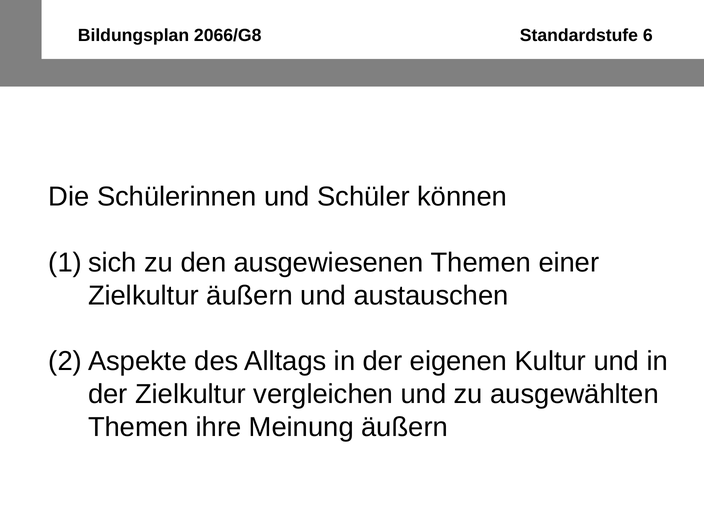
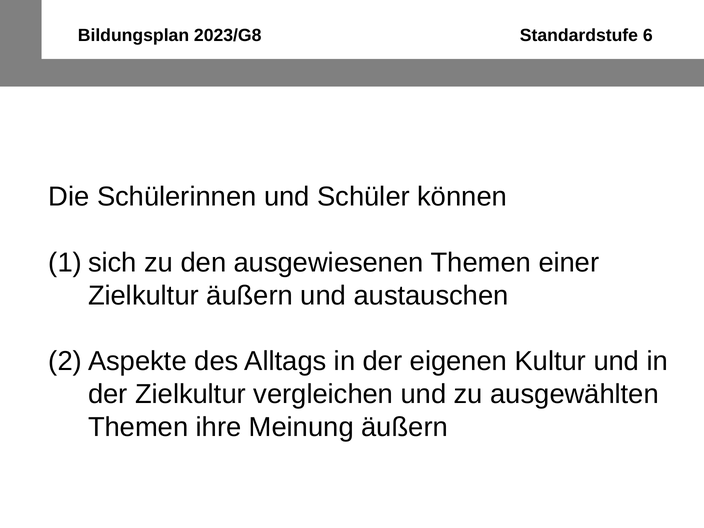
2066/G8: 2066/G8 -> 2023/G8 (228, 35)
